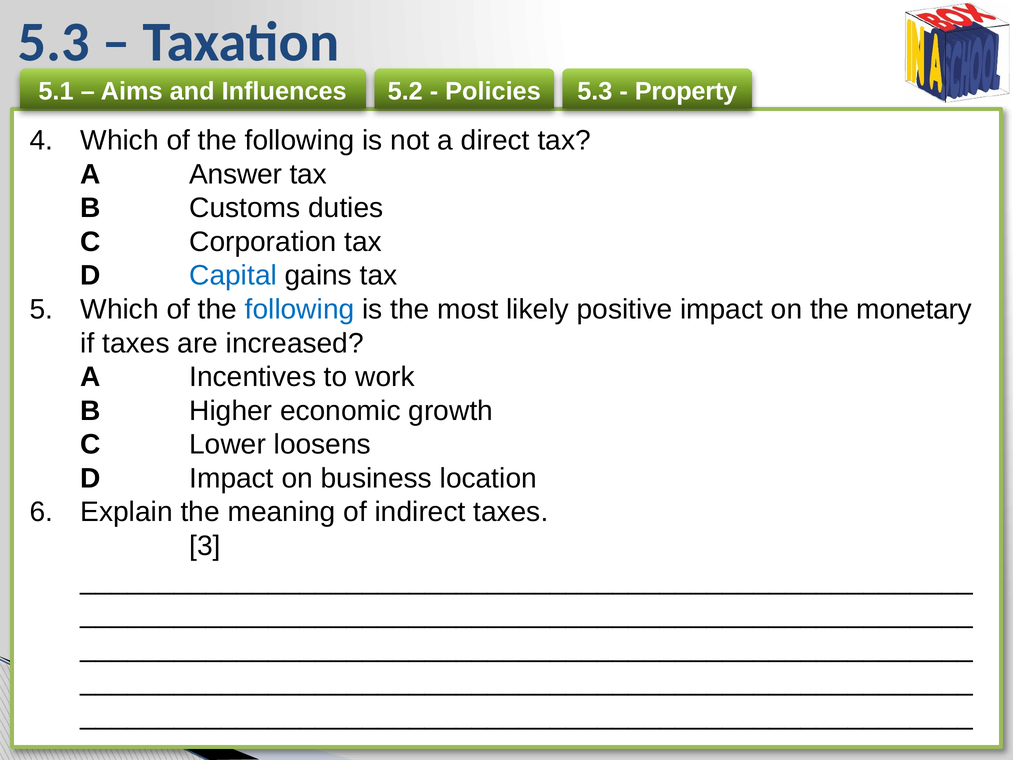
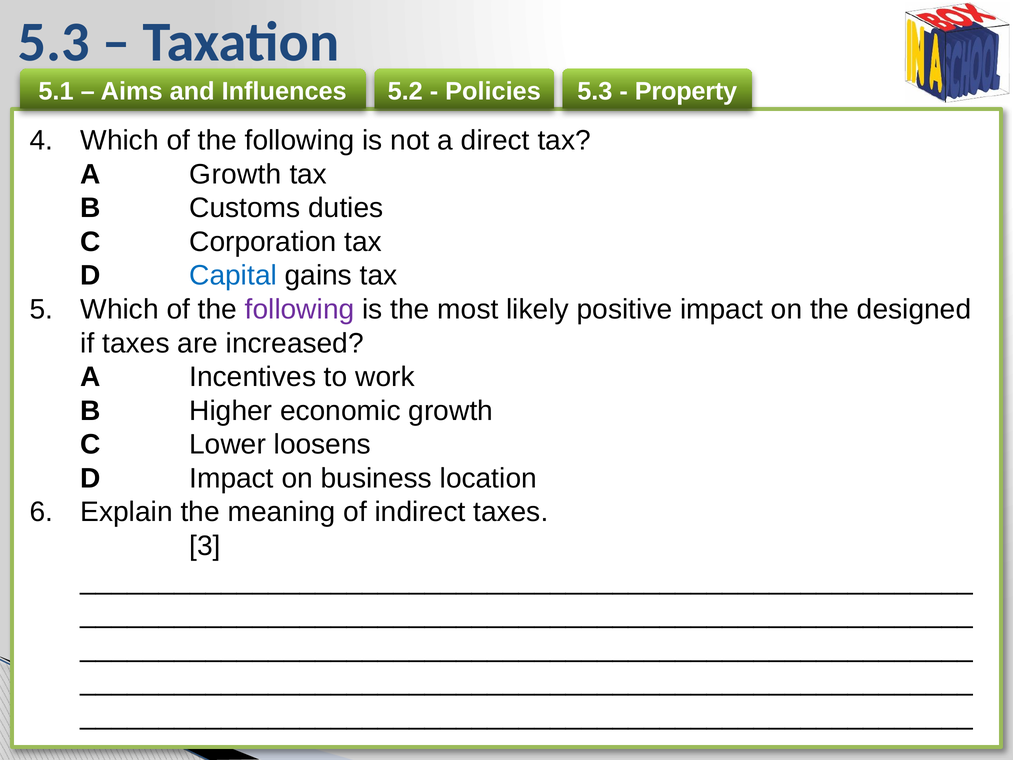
A Answer: Answer -> Growth (235, 174)
following colour: blue -> purple (300, 309)
monetary: monetary -> designed (914, 309)
